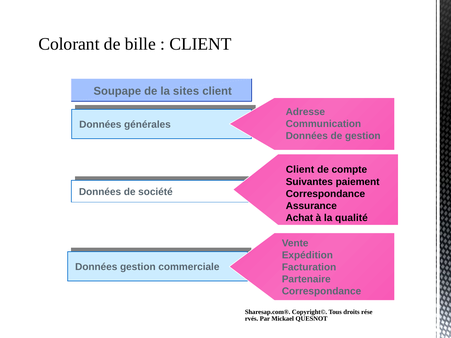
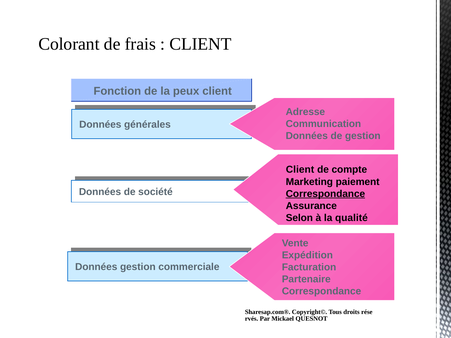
bille: bille -> frais (140, 44)
Soupape: Soupape -> Fonction (117, 91)
sites: sites -> peux (186, 91)
Suivantes: Suivantes -> Marketing (309, 182)
Correspondance underline: none -> present (325, 194)
Achat: Achat -> Selon (299, 218)
